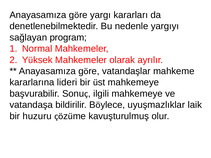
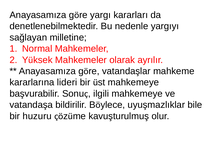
program: program -> milletine (68, 38)
laik: laik -> bile (195, 105)
